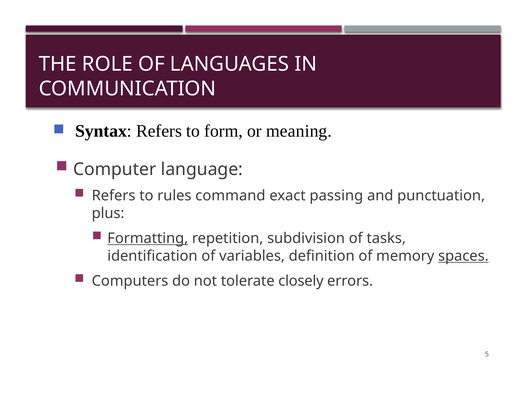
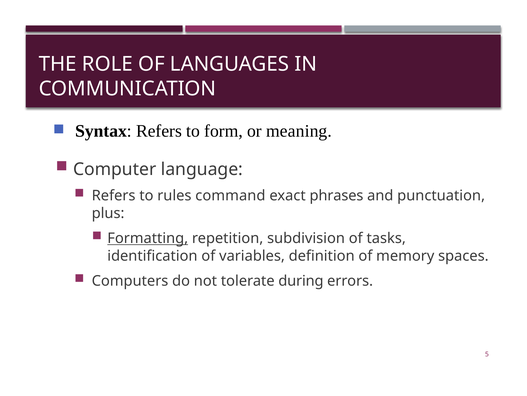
passing: passing -> phrases (336, 195)
spaces underline: present -> none (463, 255)
closely: closely -> during (301, 280)
